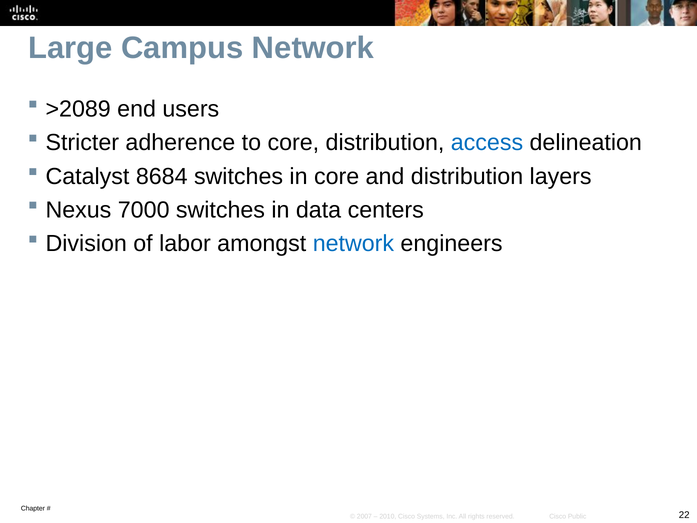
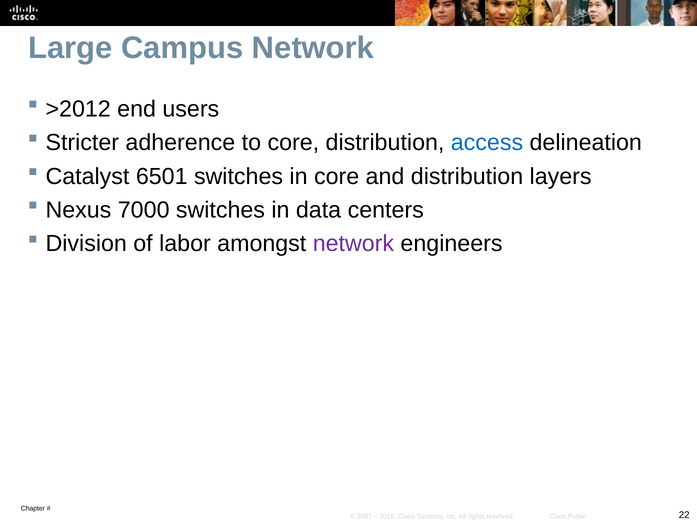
>2089: >2089 -> >2012 (78, 109)
8684: 8684 -> 6501 (162, 176)
network colour: blue -> purple (353, 244)
